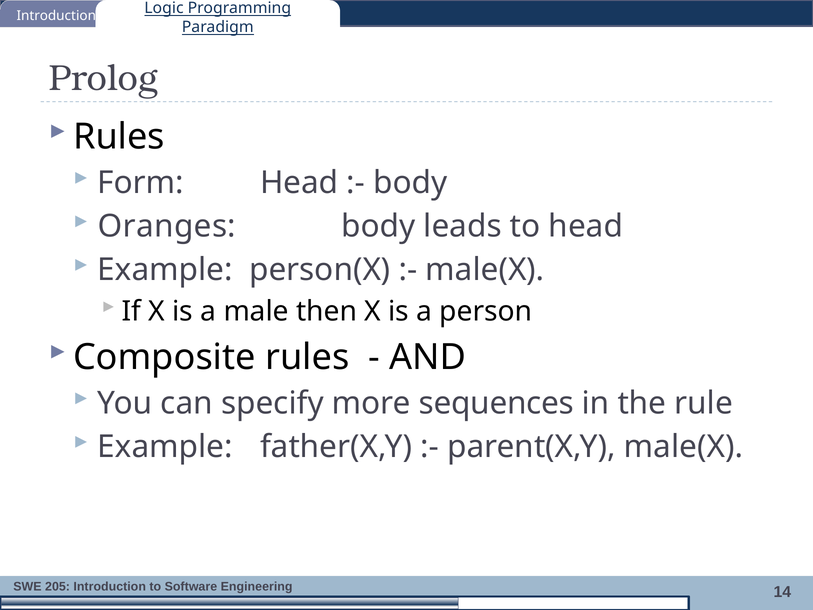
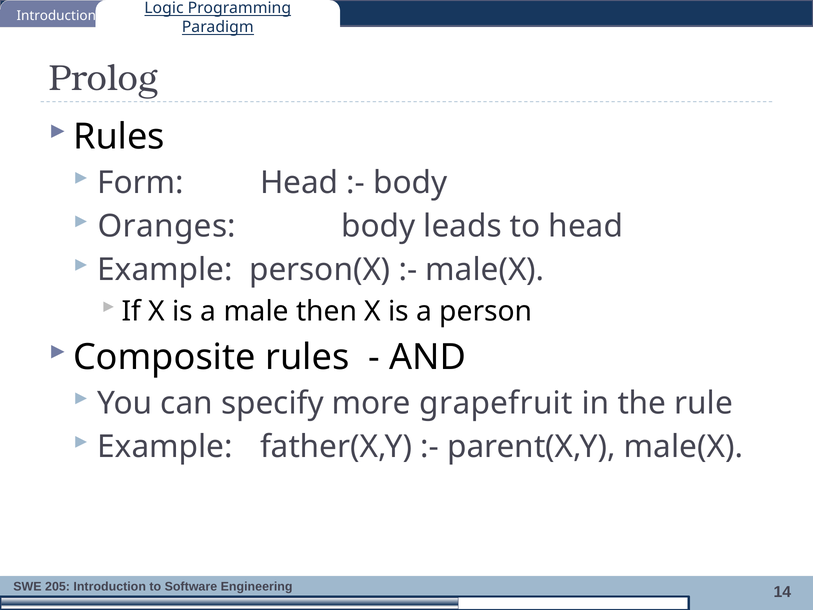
sequences: sequences -> grapefruit (496, 403)
